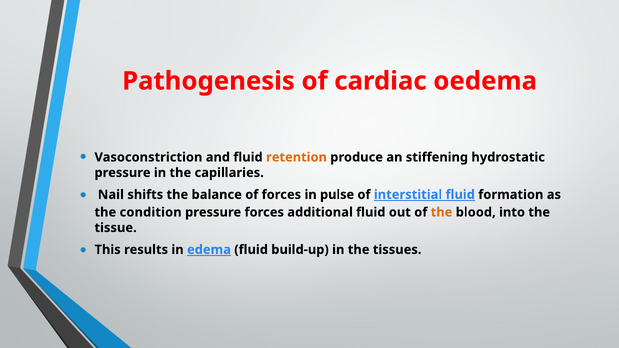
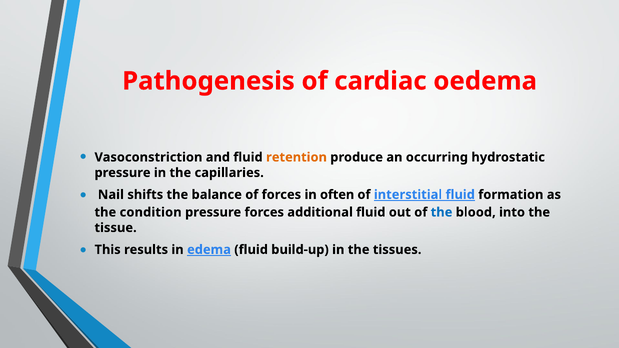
stiffening: stiffening -> occurring (437, 157)
pulse: pulse -> often (337, 195)
the colour: orange -> blue (442, 212)
